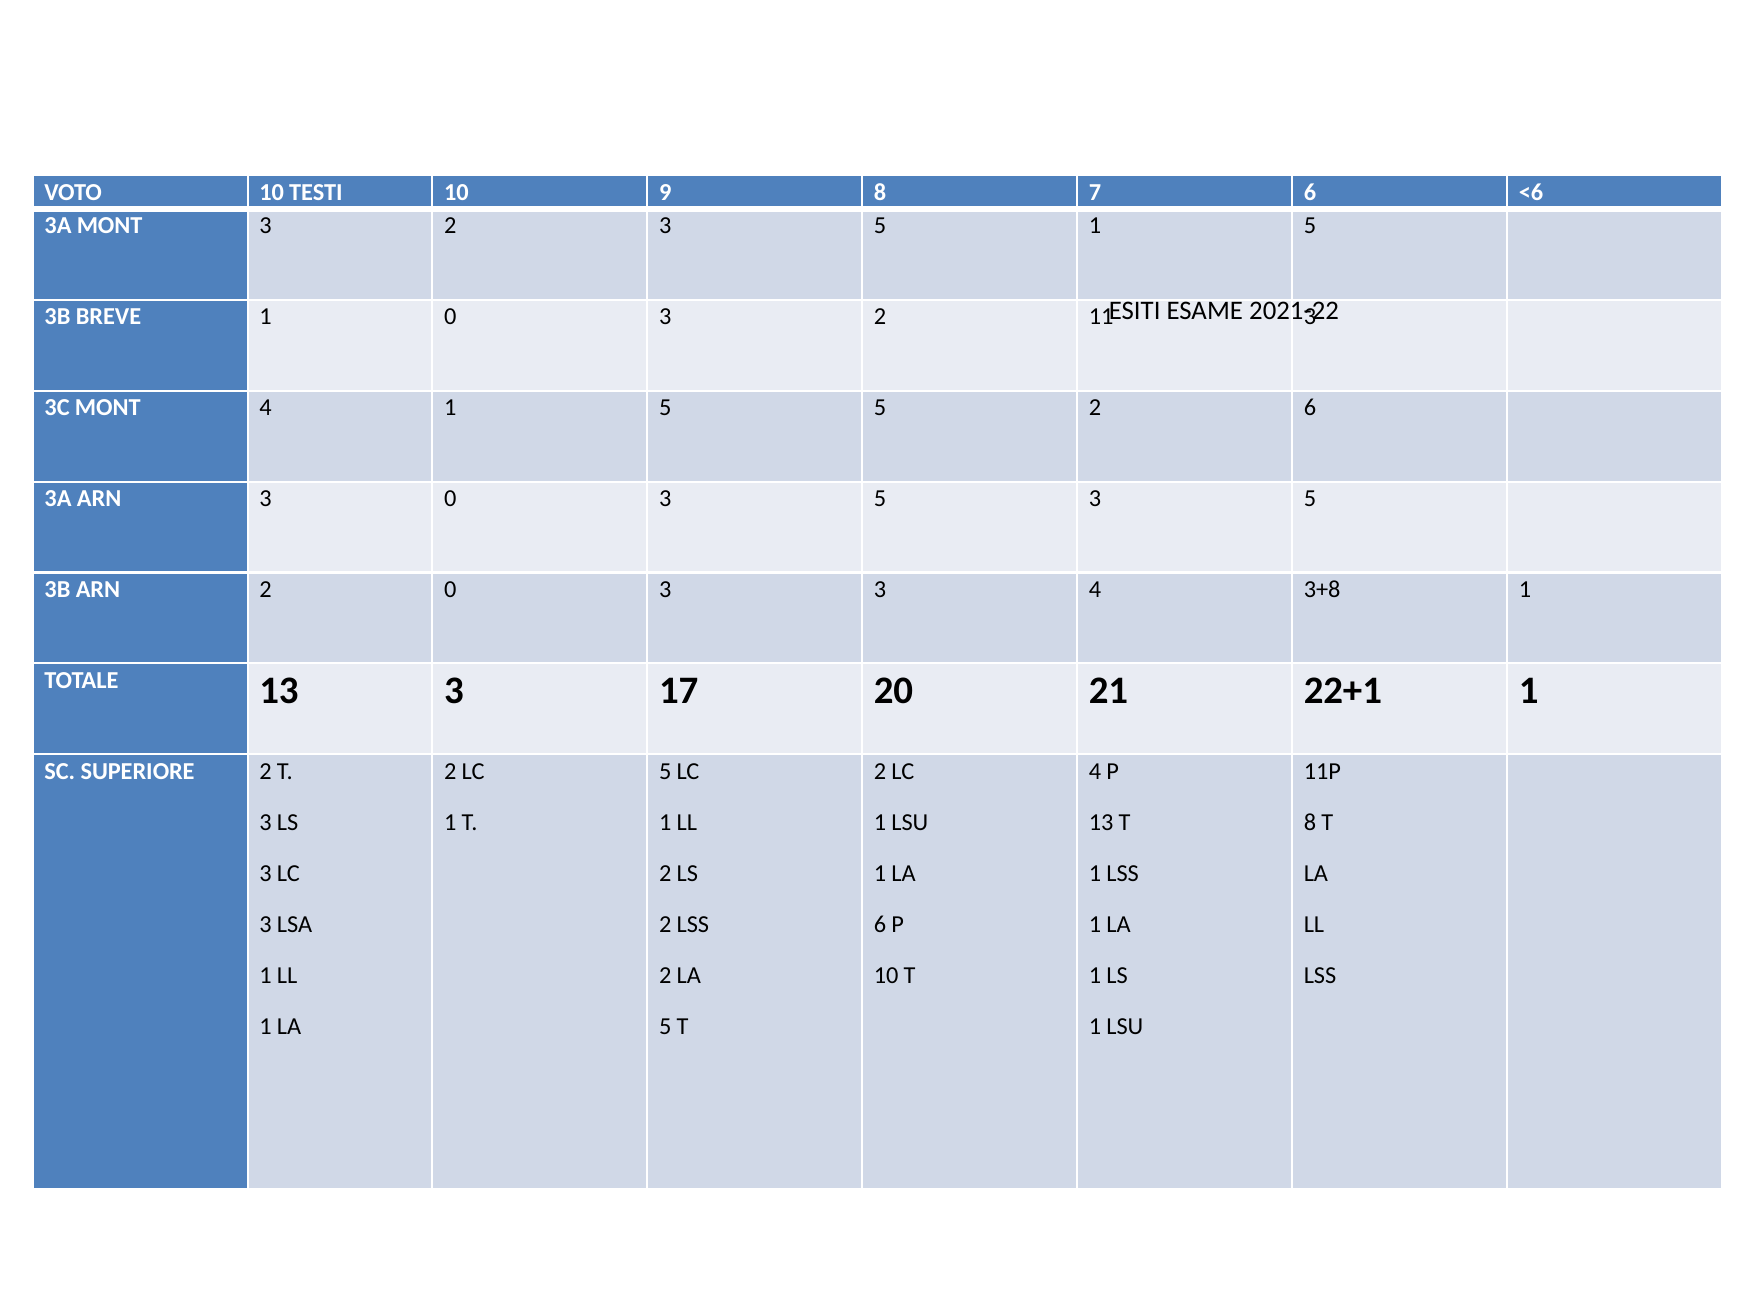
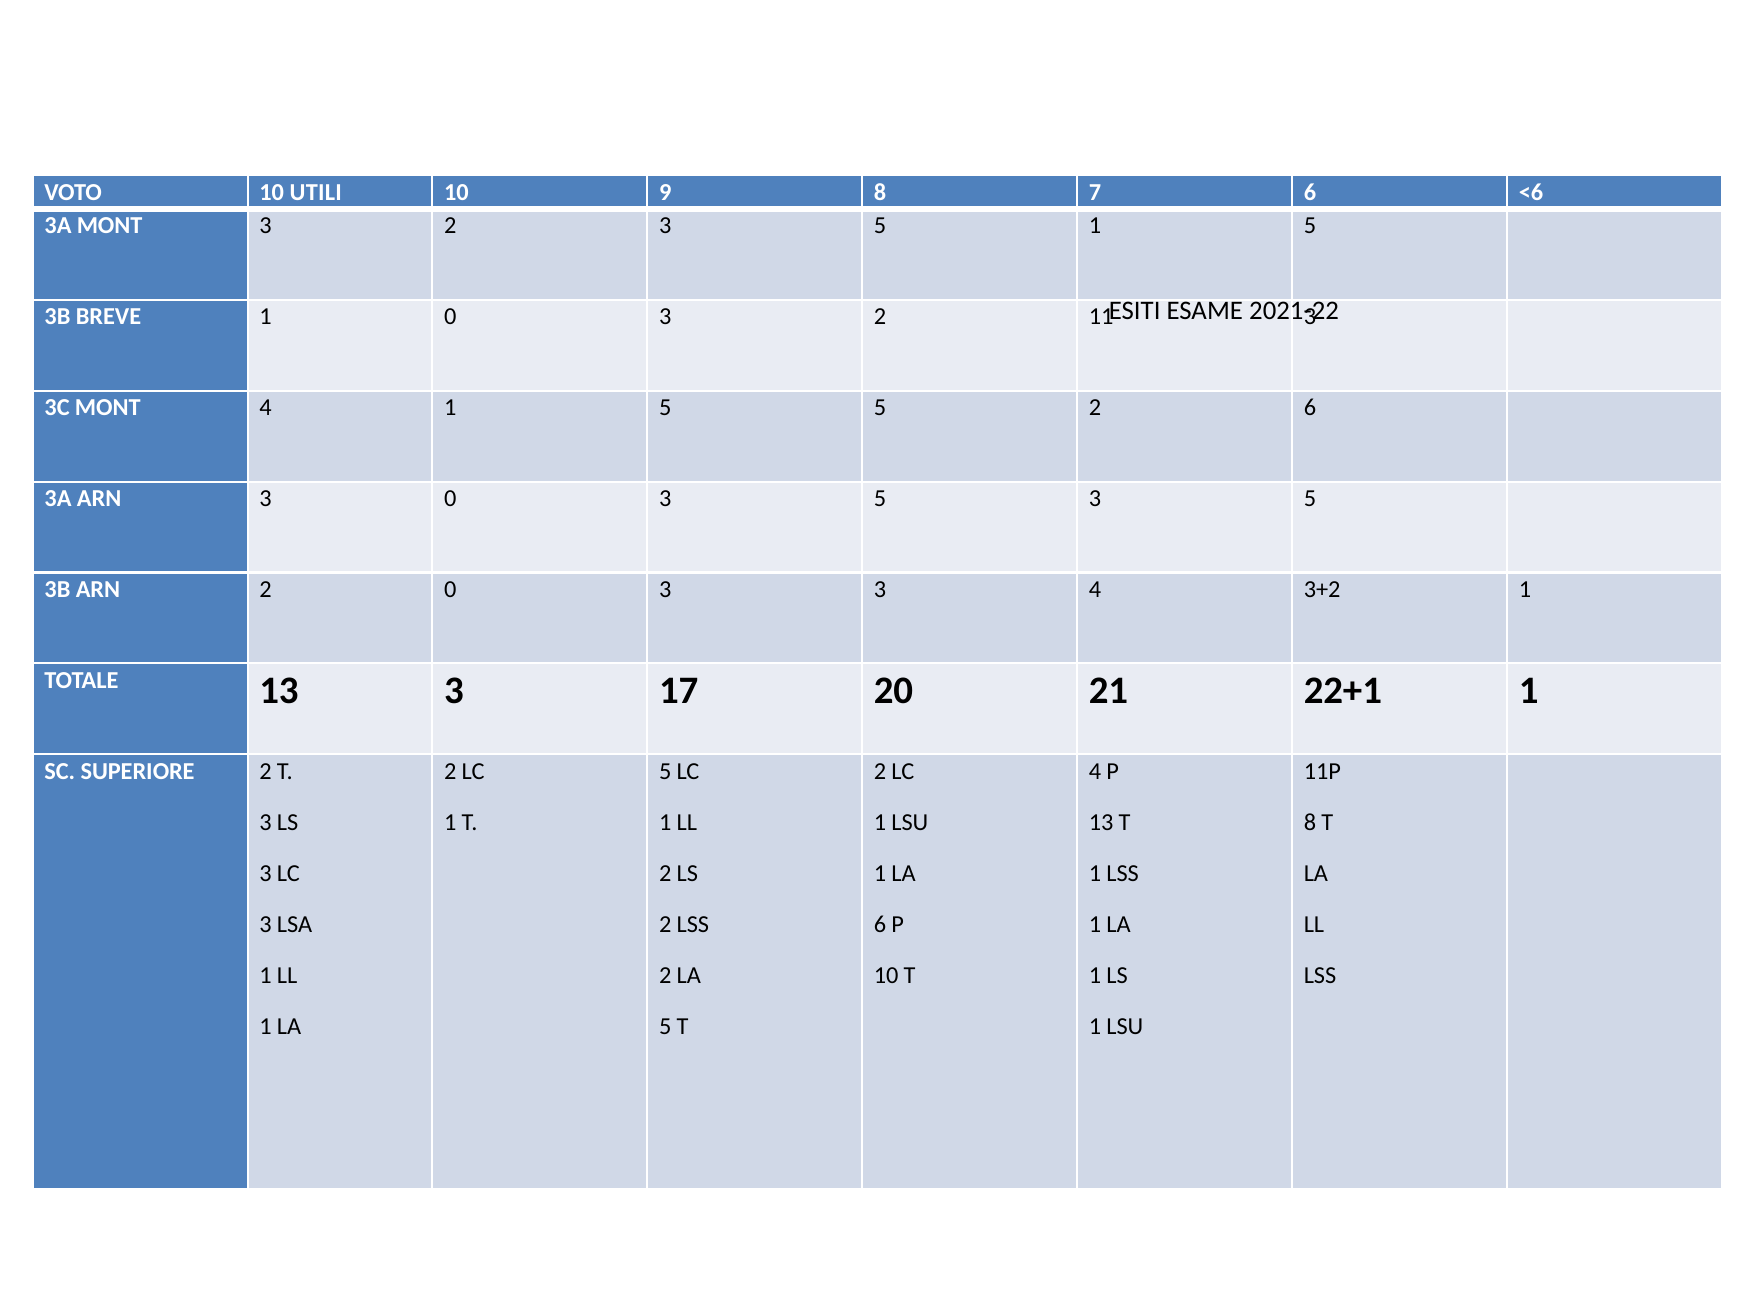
TESTI: TESTI -> UTILI (316, 192)
3+8: 3+8 -> 3+2 (1322, 590)
